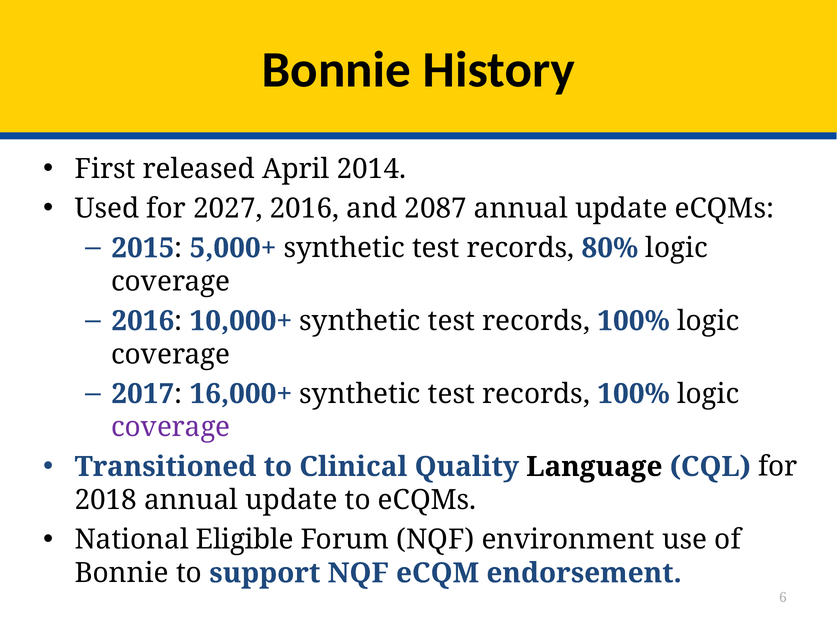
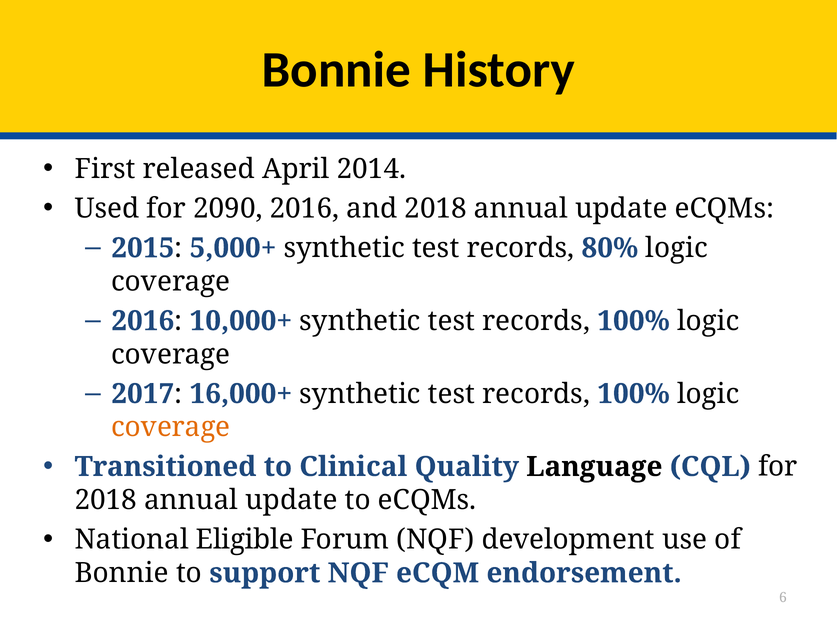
2027: 2027 -> 2090 (228, 209)
and 2087: 2087 -> 2018 (436, 209)
coverage colour: purple -> orange (171, 428)
environment: environment -> development (568, 540)
